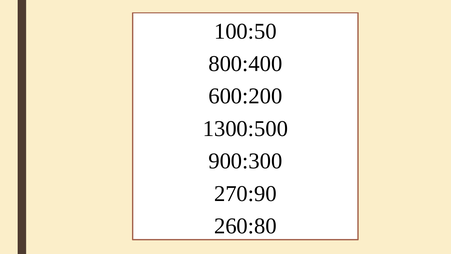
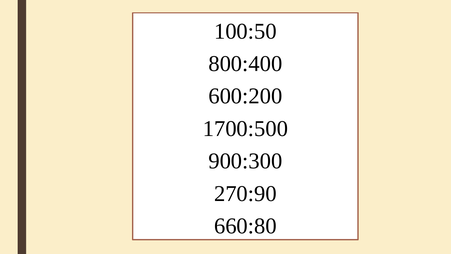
1300:500: 1300:500 -> 1700:500 (245, 128)
260:80: 260:80 -> 660:80 (245, 226)
